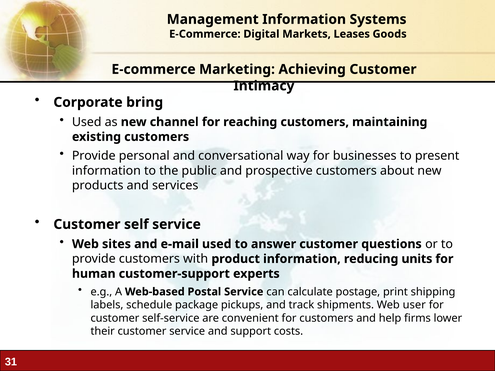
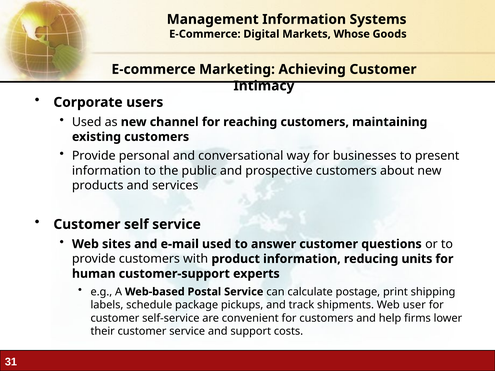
Leases: Leases -> Whose (352, 34)
bring: bring -> users (145, 102)
